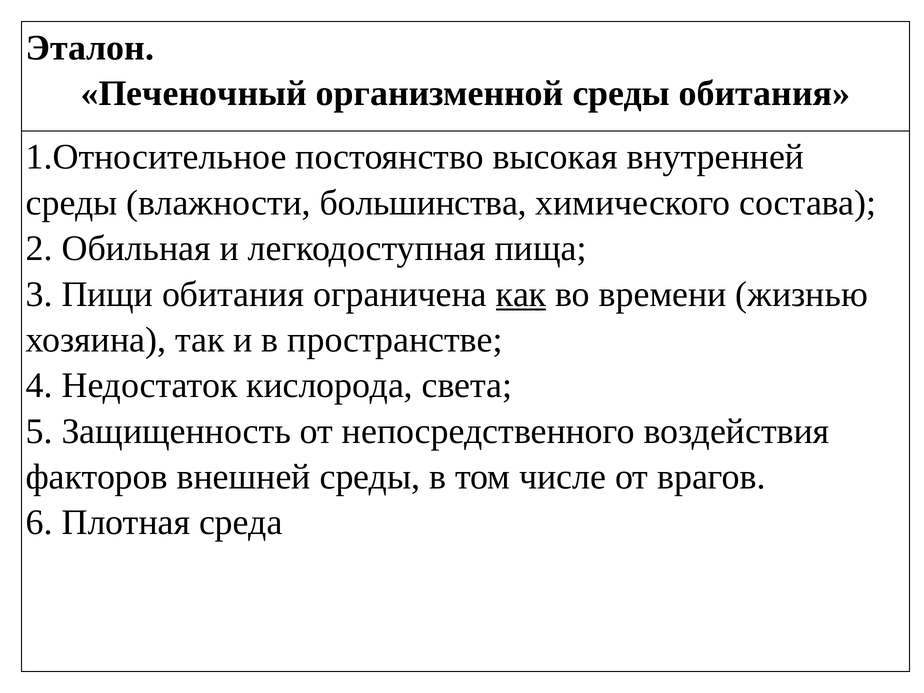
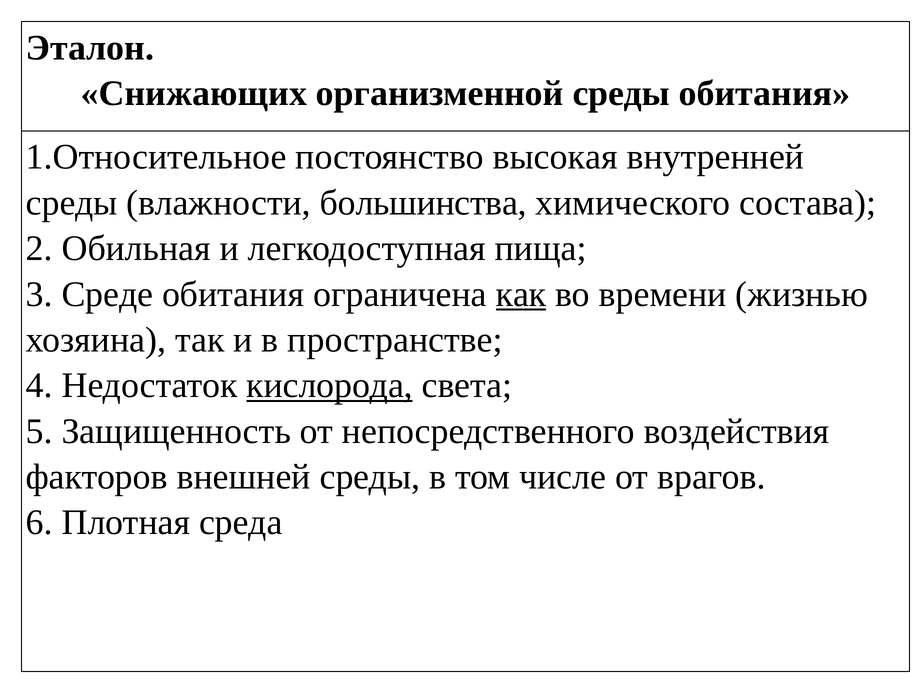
Печеночный: Печеночный -> Снижающих (194, 93)
Пищи: Пищи -> Среде (107, 294)
кислорода underline: none -> present (330, 386)
